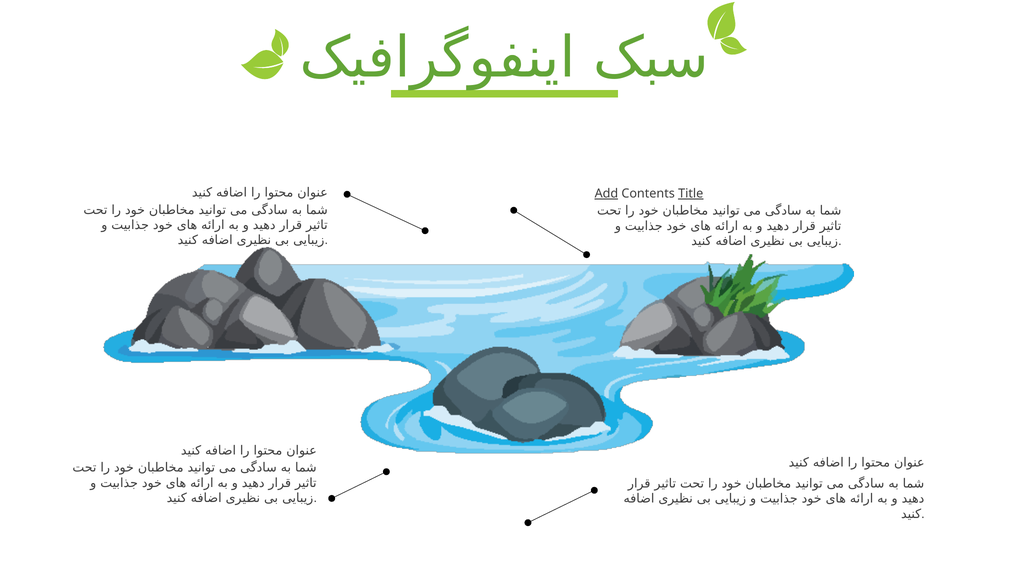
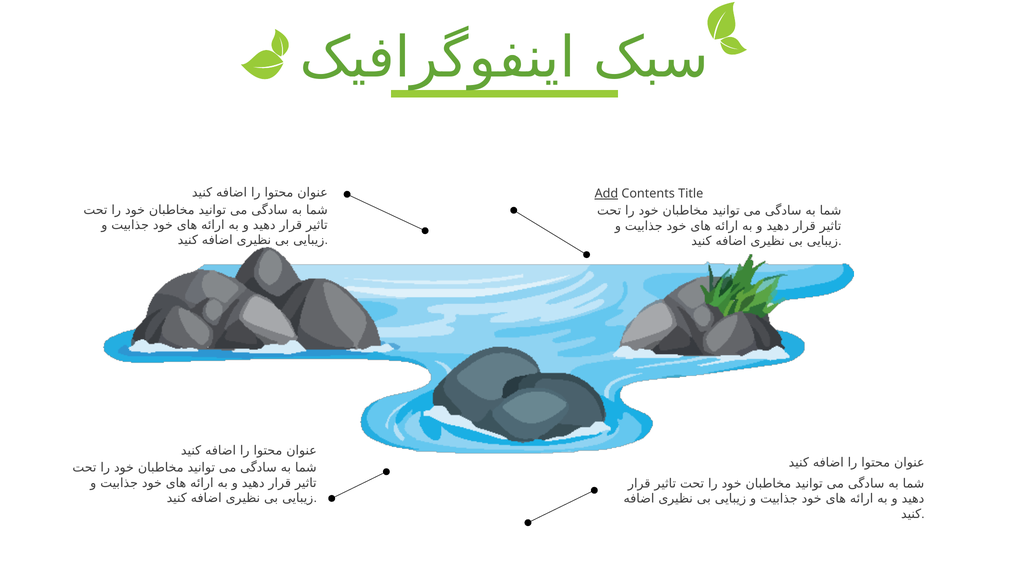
Title underline: present -> none (691, 193)
